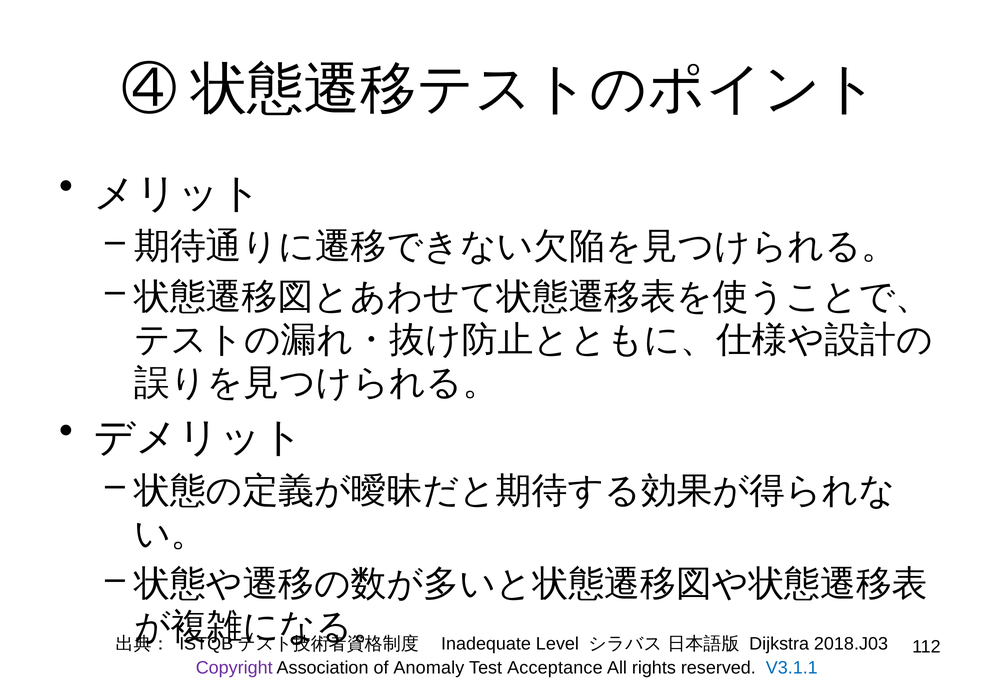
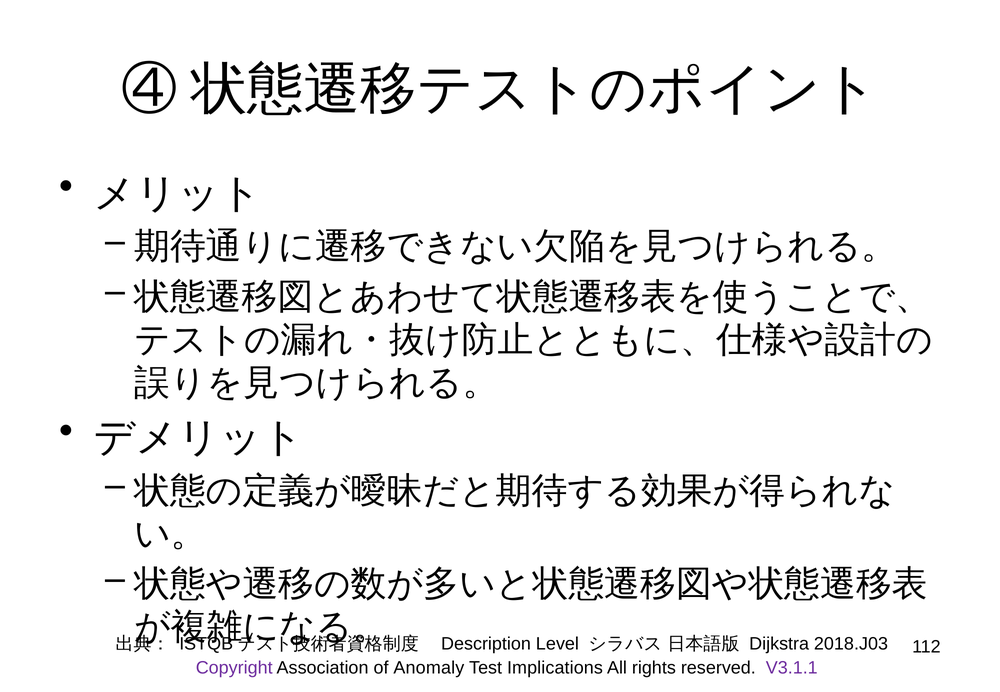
Inadequate: Inadequate -> Description (486, 644)
Acceptance: Acceptance -> Implications (555, 668)
V3.1.1 colour: blue -> purple (792, 668)
